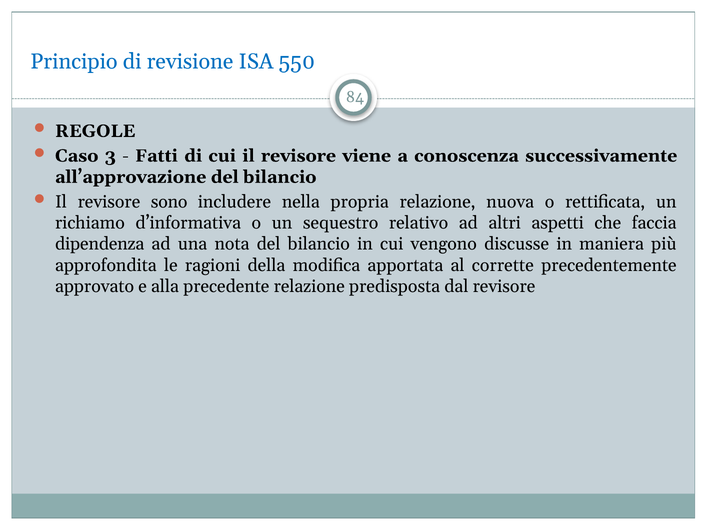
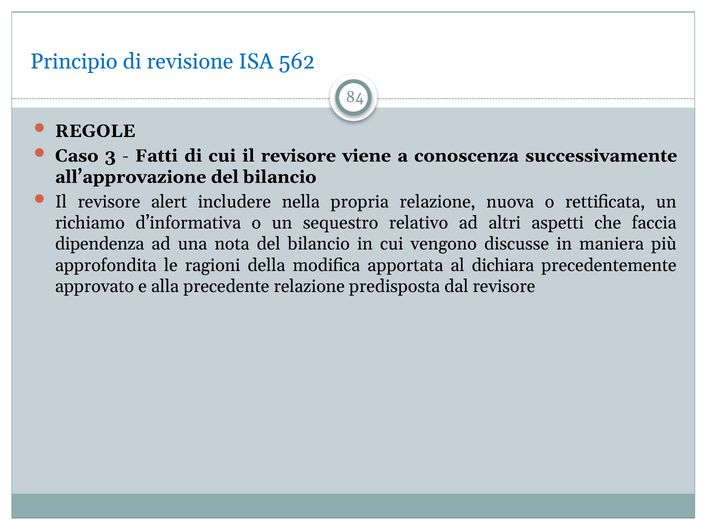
550: 550 -> 562 (297, 62)
sono: sono -> alert (169, 202)
corrette: corrette -> dichiara (503, 265)
